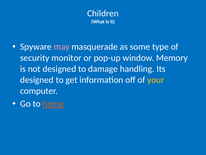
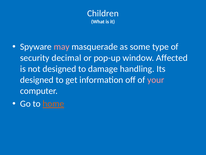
monitor: monitor -> decimal (66, 58)
Memory: Memory -> Affected (172, 58)
your colour: yellow -> pink (156, 80)
